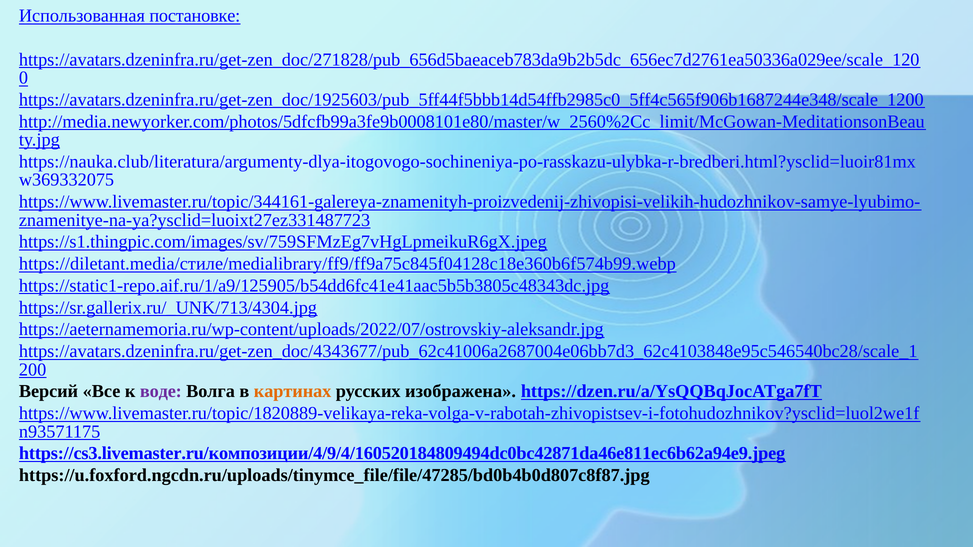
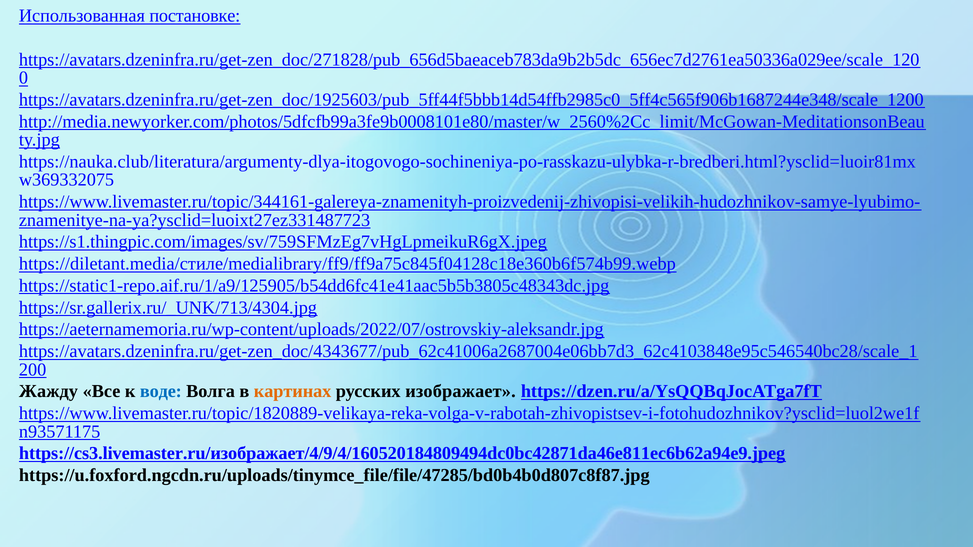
Версий: Версий -> Жажду (48, 392)
воде colour: purple -> blue (161, 392)
изображена: изображена -> изображает (461, 392)
https://cs3.livemaster.ru/композиции/4/9/4/160520184809494dc0bc42871da46e811ec6b62a94e9.jpeg: https://cs3.livemaster.ru/композиции/4/9/4/160520184809494dc0bc42871da46e811ec6b62a94e9.jpeg -> https://cs3.livemaster.ru/изображает/4/9/4/160520184809494dc0bc42871da46e811ec6b62a94e9.jpeg (402, 454)
